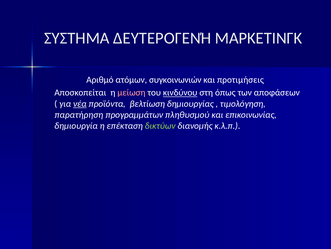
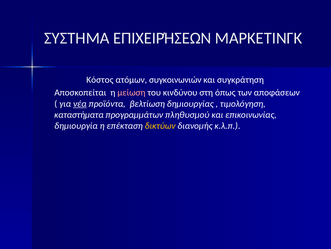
ΔΕΥΤΕΡΟΓΕΝΉ: ΔΕΥΤΕΡΟΓΕΝΉ -> ΕΠΙΧΕΙΡΉΣΕΩΝ (162, 38)
Αριθμό: Αριθμό -> Κόστος (100, 80)
προτιμήσεις: προτιμήσεις -> συγκράτηση (240, 80)
κινδύνου underline: present -> none (180, 92)
παρατήρηση: παρατήρηση -> καταστήματα (79, 114)
δικτύων colour: light green -> yellow (160, 126)
